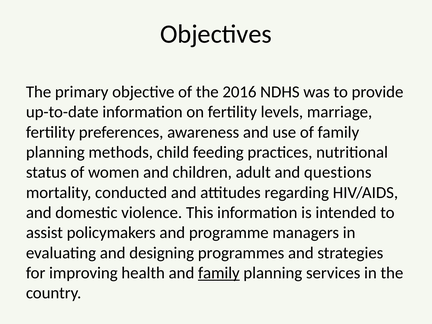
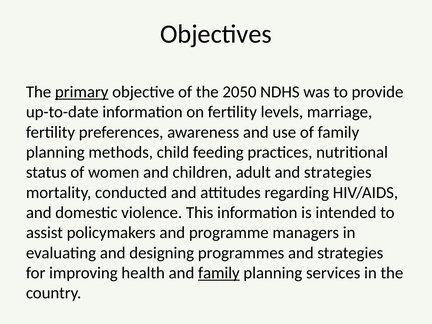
primary underline: none -> present (82, 92)
2016: 2016 -> 2050 (239, 92)
adult and questions: questions -> strategies (338, 172)
